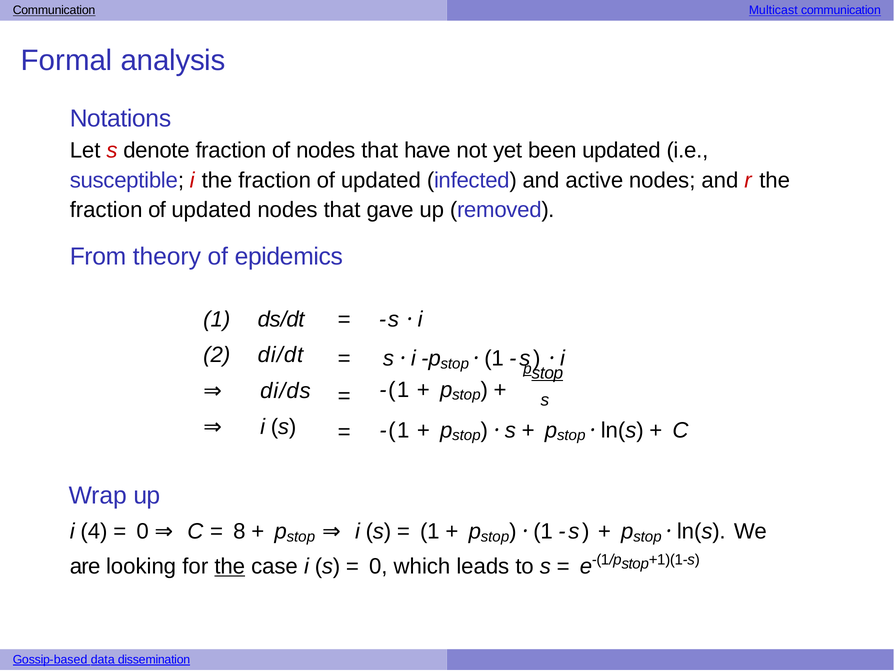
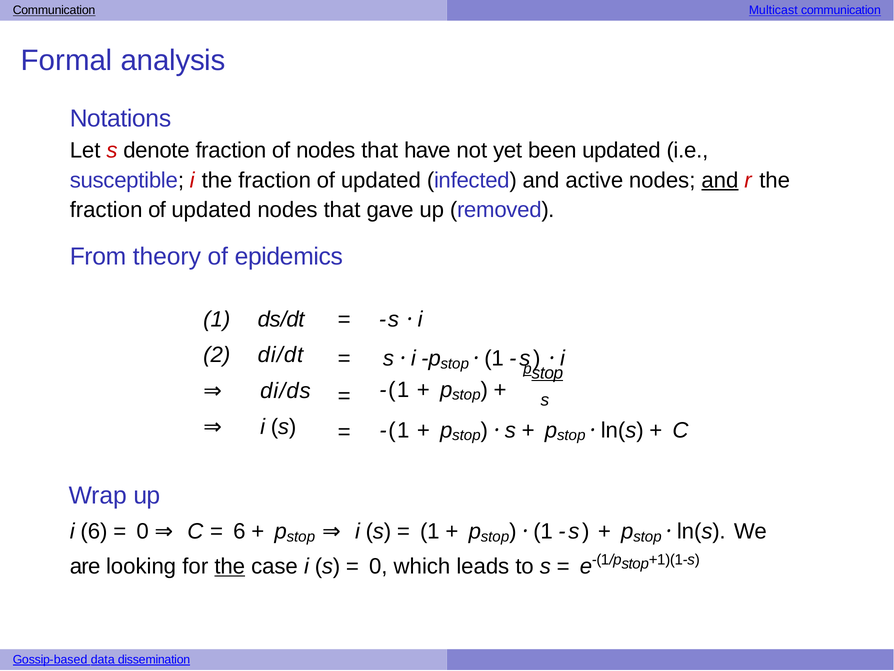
and underline: none -> present (720, 180)
i 4: 4 -> 6 (94, 532)
8: 8 -> 6 (239, 532)
